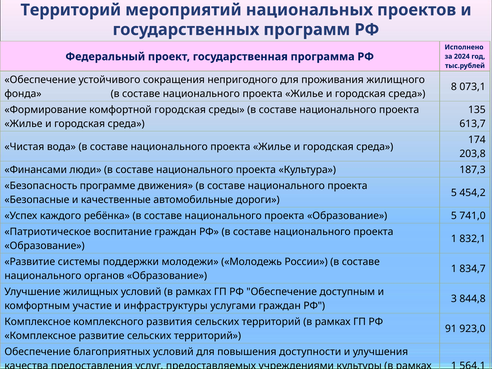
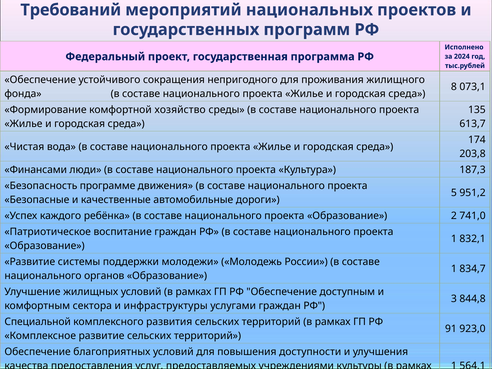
Территорий: Территорий -> Требований (71, 10)
комфортной городская: городская -> хозяйство (180, 110)
454,2: 454,2 -> 951,2 (473, 193)
Образование 5: 5 -> 2 (454, 216)
участие: участие -> сектора (92, 306)
Комплексное: Комплексное -> Специальной (38, 322)
